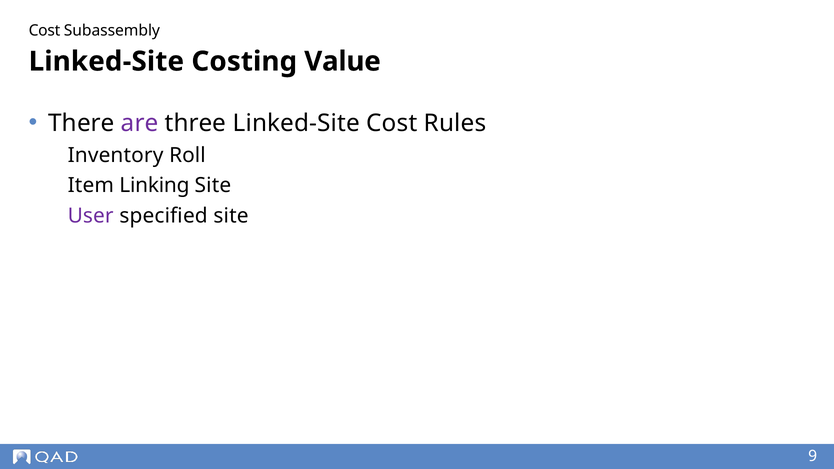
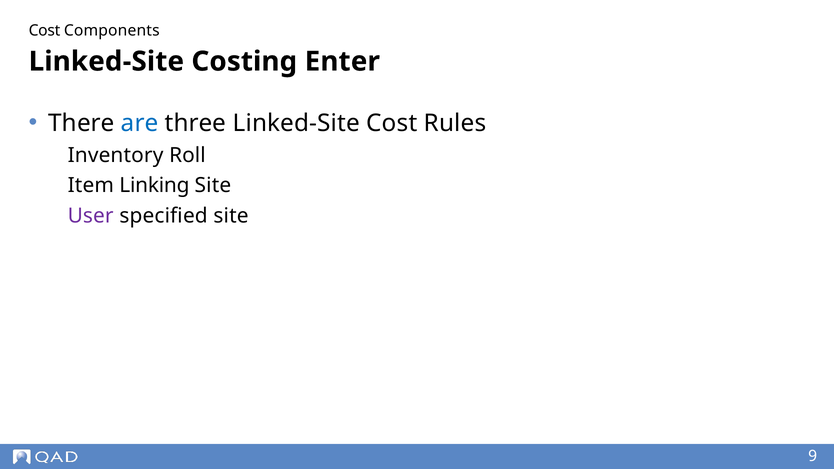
Subassembly: Subassembly -> Components (112, 31)
Value: Value -> Enter (342, 61)
are colour: purple -> blue (140, 123)
